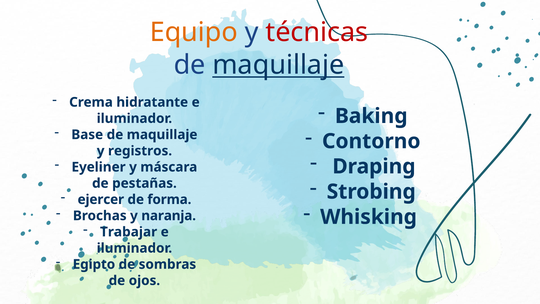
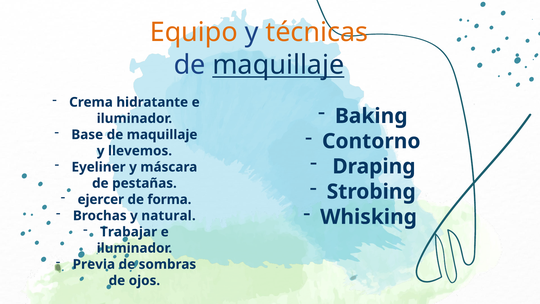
técnicas colour: red -> orange (317, 32)
registros: registros -> llevemos (140, 151)
naranja: naranja -> natural (169, 216)
Egipto: Egipto -> Previa (94, 264)
